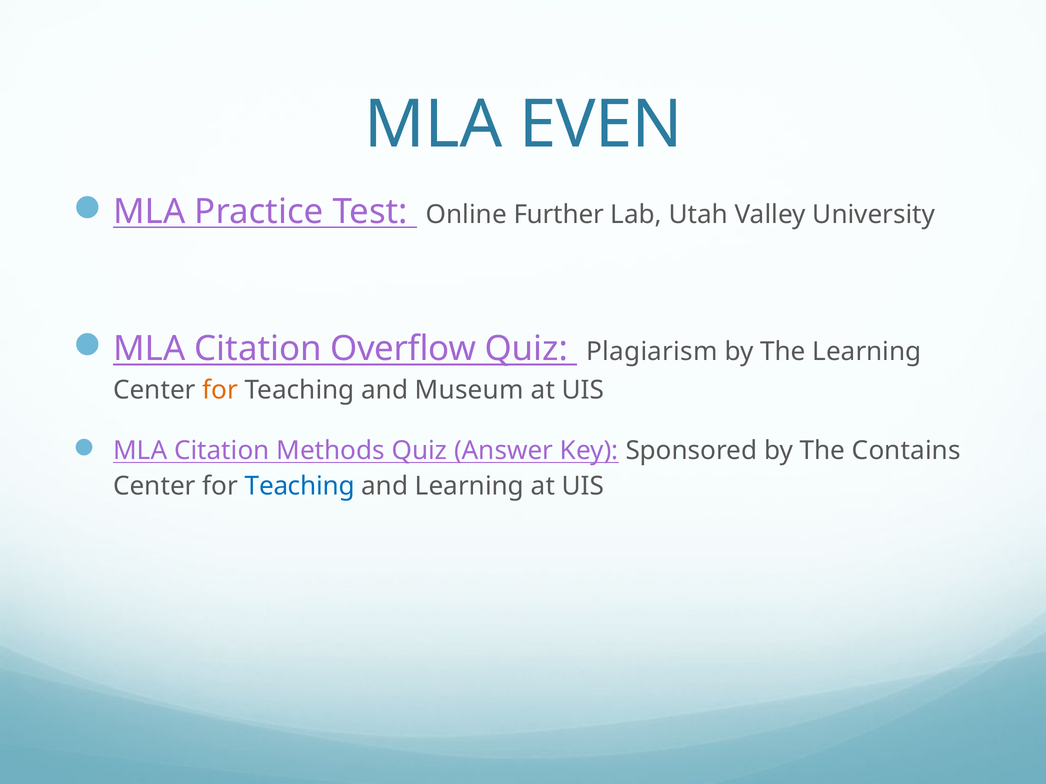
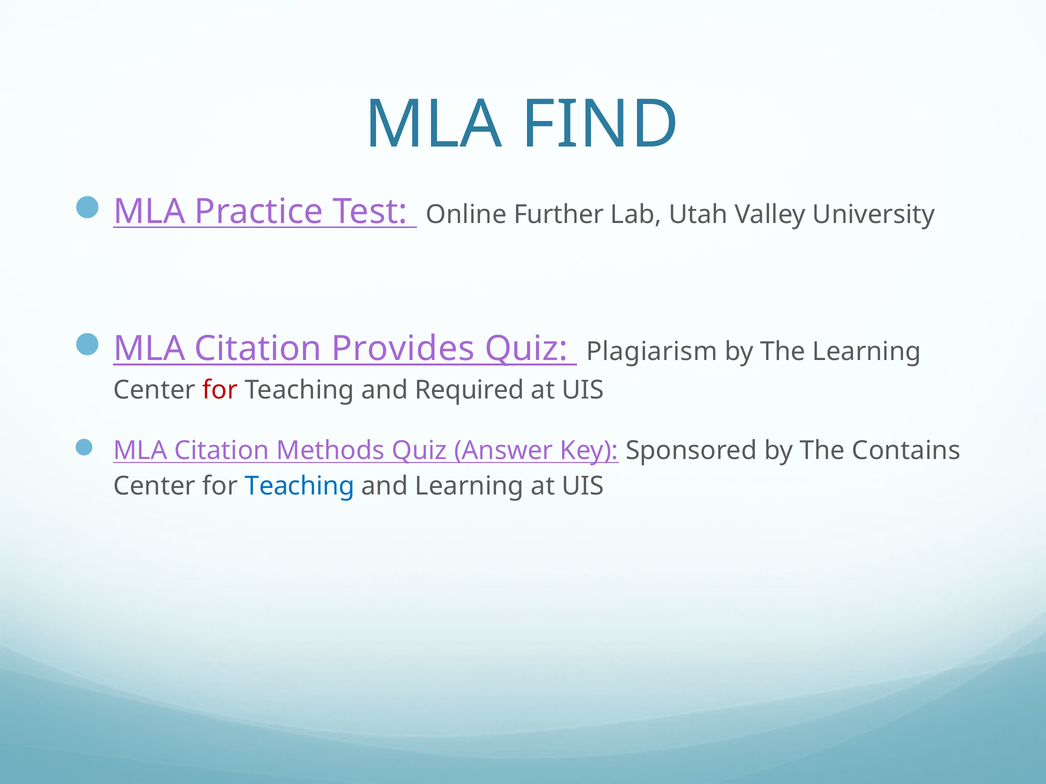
EVEN: EVEN -> FIND (600, 125)
Overflow: Overflow -> Provides (403, 349)
for colour: orange -> red (220, 391)
Museum: Museum -> Required (470, 391)
